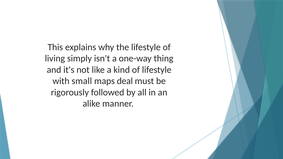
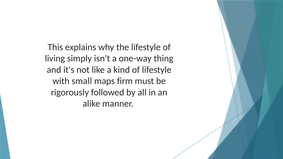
deal: deal -> firm (125, 81)
